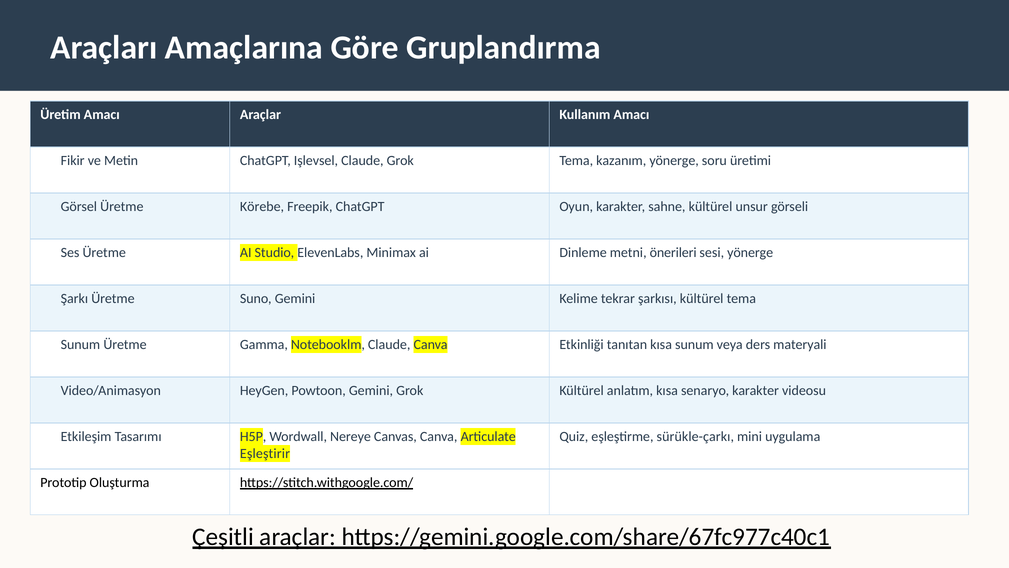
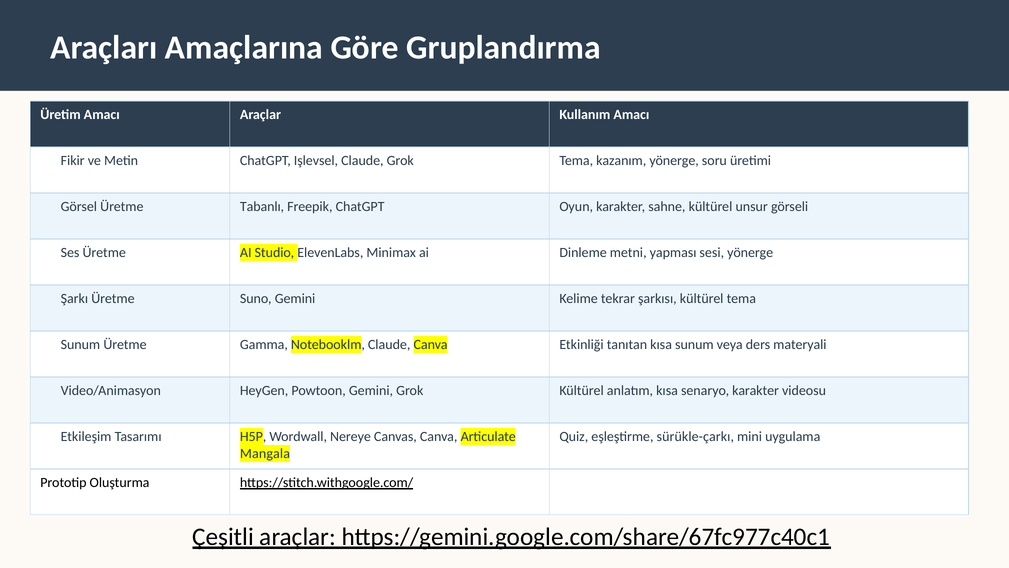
Körebe: Körebe -> Tabanlı (262, 207)
önerileri: önerileri -> yapması (673, 252)
Eşleştirir: Eşleştirir -> Mangala (265, 453)
